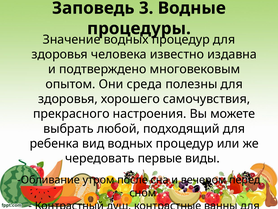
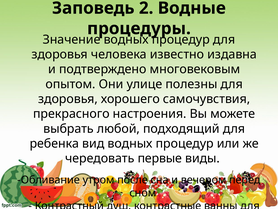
3: 3 -> 2 (146, 8)
среда: среда -> улице (144, 84)
